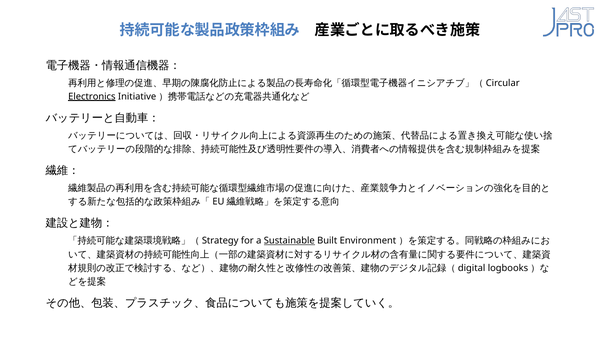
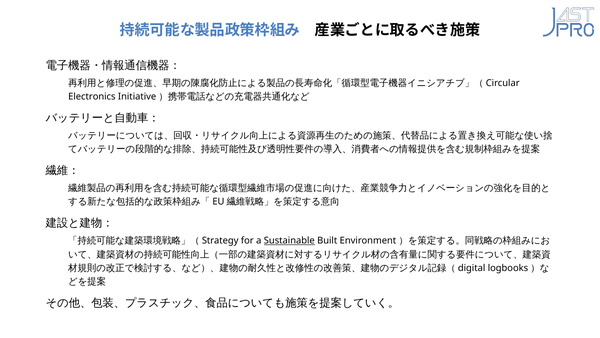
Electronics underline: present -> none (92, 96)
